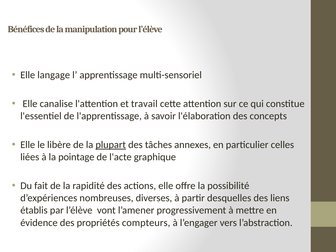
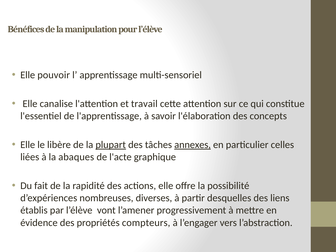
langage: langage -> pouvoir (54, 75)
annexes underline: none -> present (193, 145)
pointage: pointage -> abaques (76, 157)
